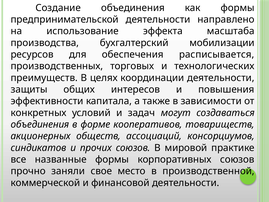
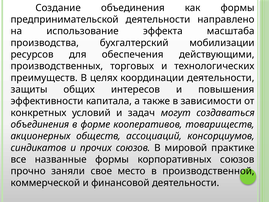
расписывается: расписывается -> действующими (217, 54)
